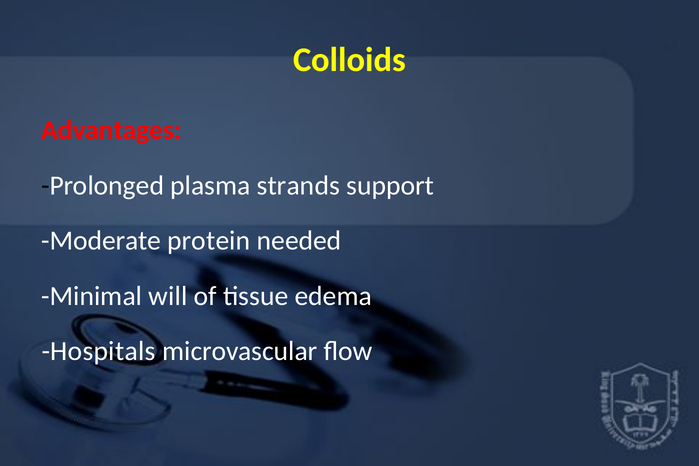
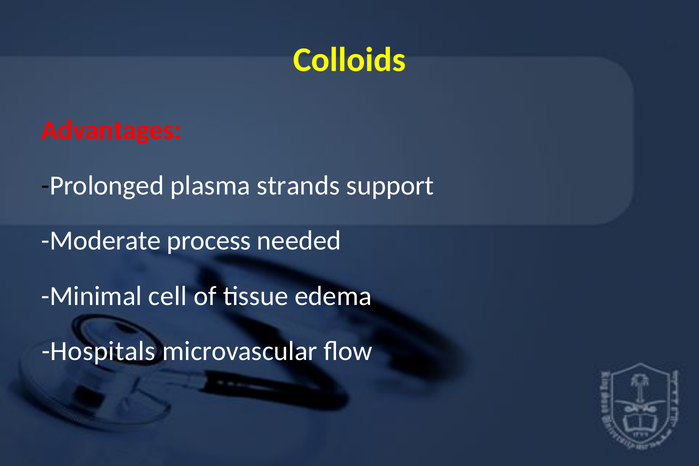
protein: protein -> process (209, 241)
will: will -> cell (168, 296)
